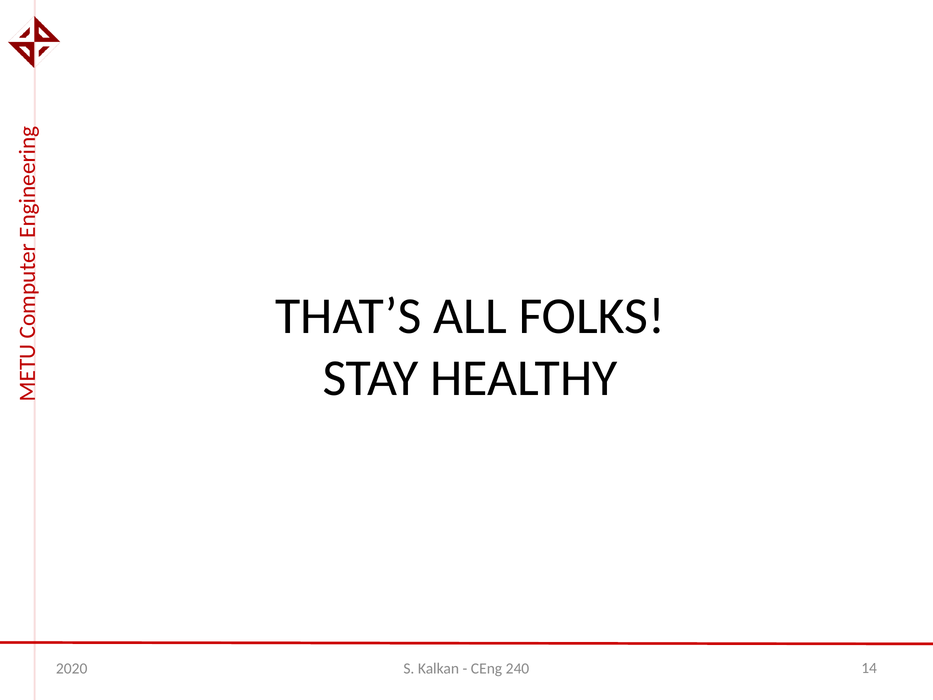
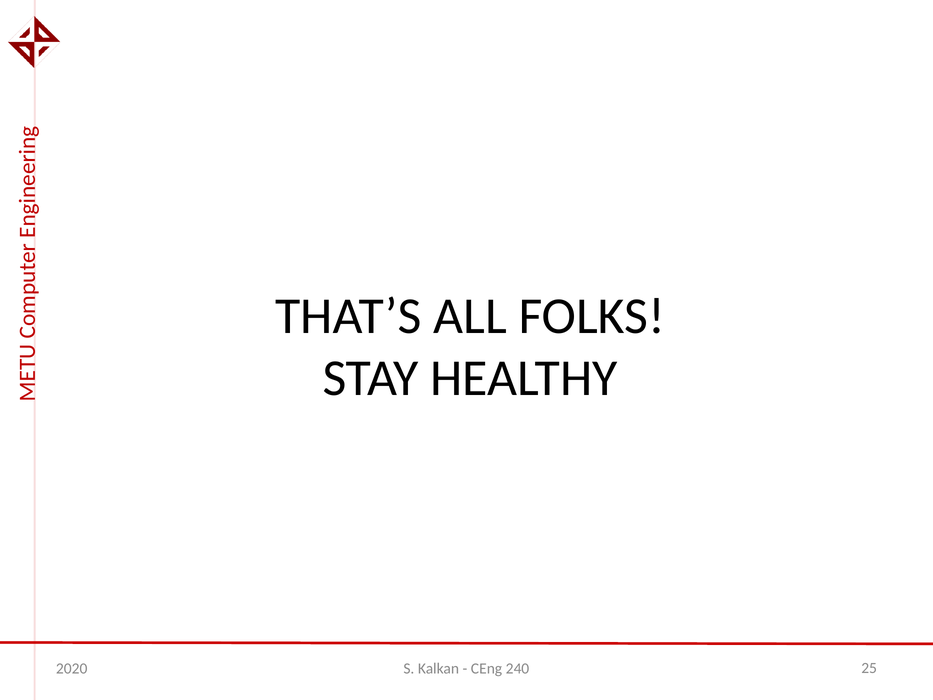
14: 14 -> 25 (869, 668)
